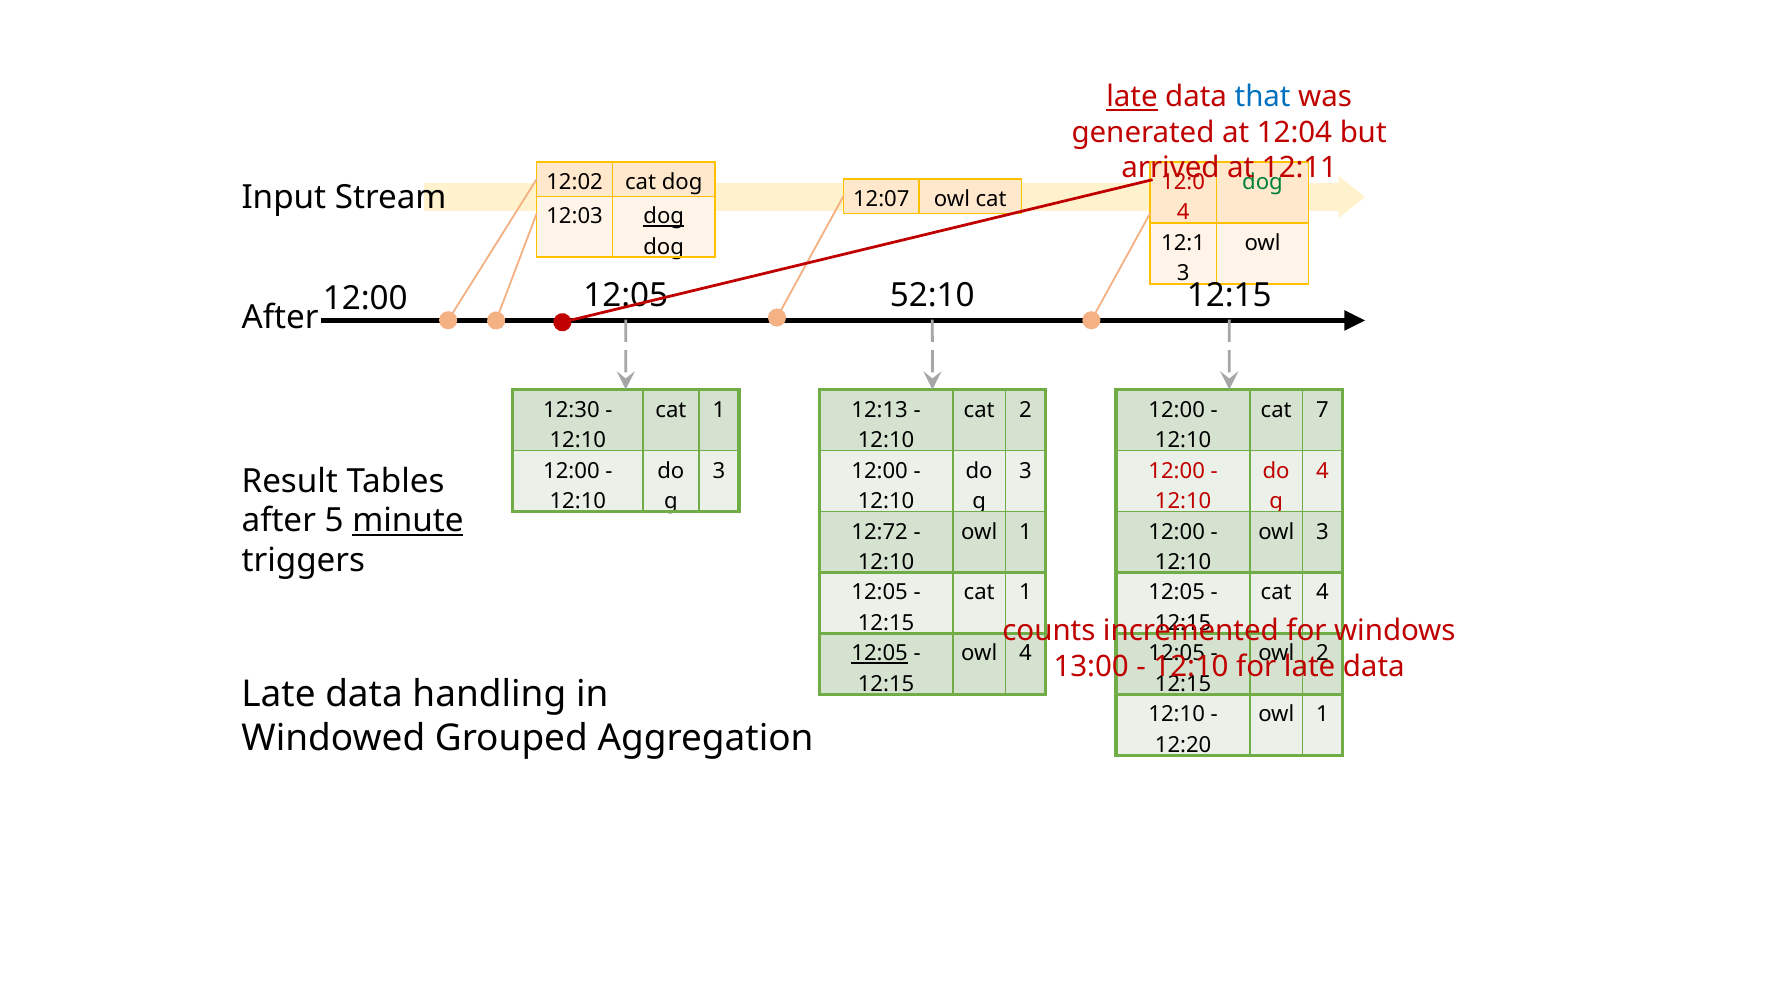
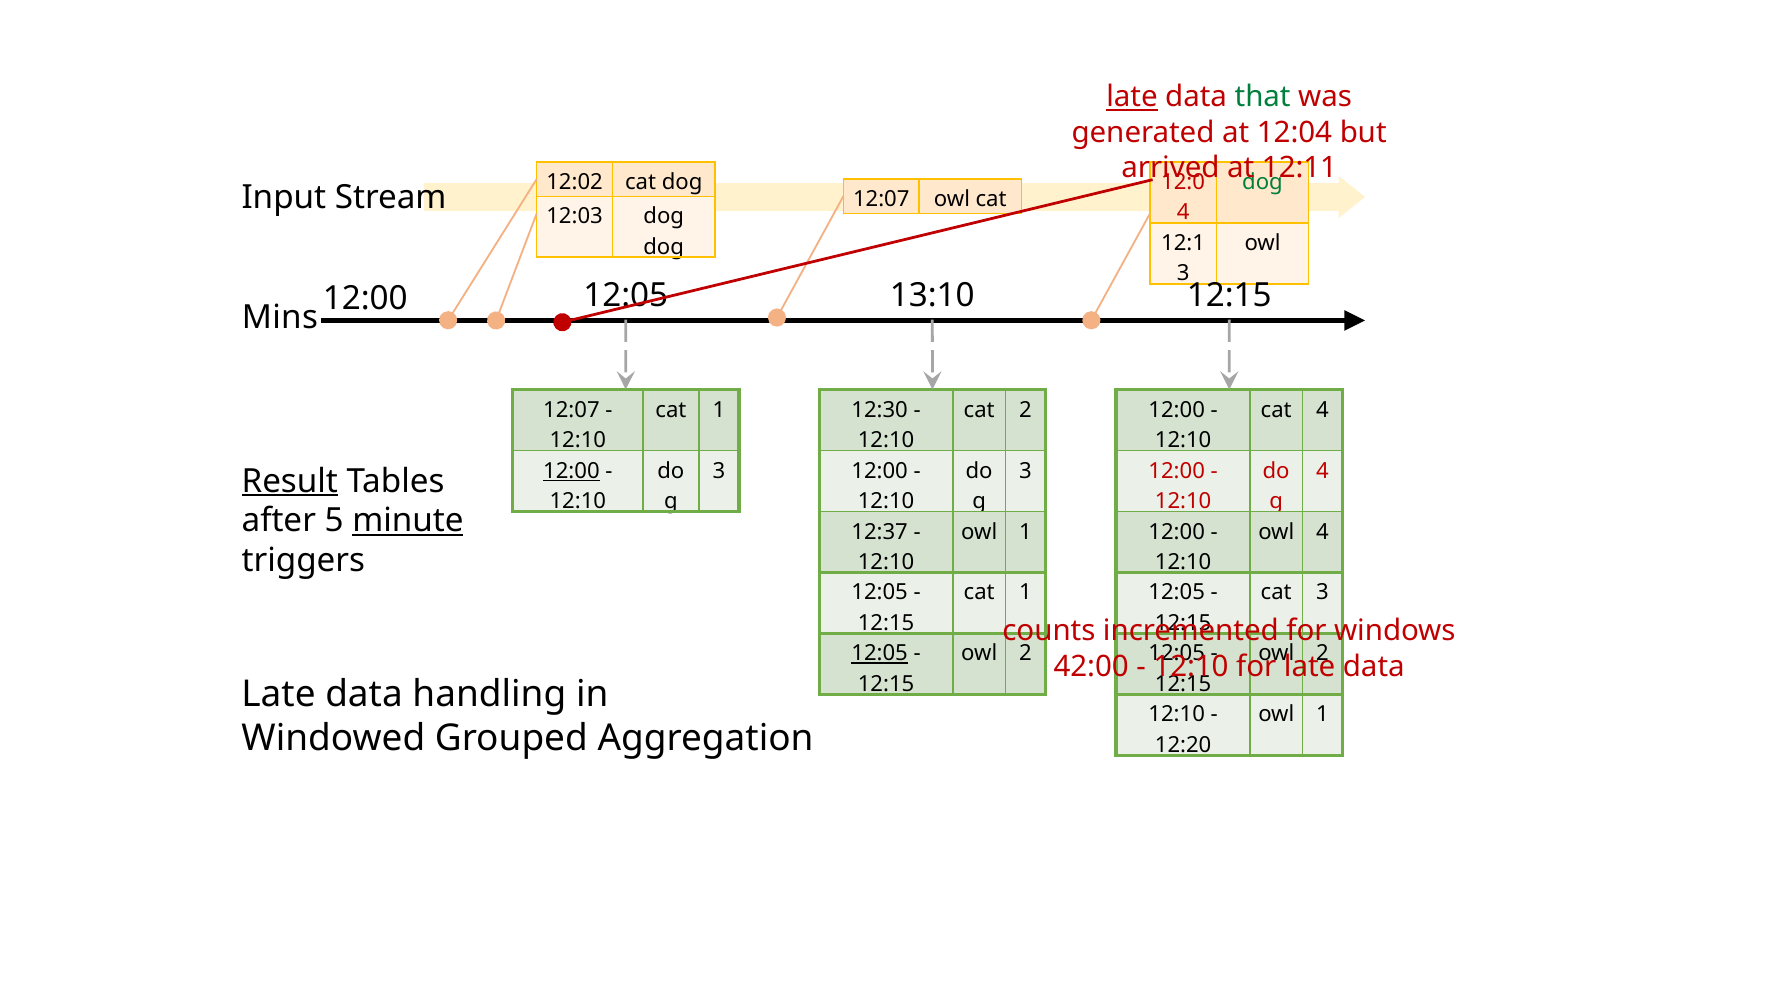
that colour: blue -> green (1263, 97)
dog underline: present -> none (664, 217)
52:10: 52:10 -> 13:10 (932, 295)
After: After -> Mins (280, 318)
12:30: 12:30 -> 12:07 (571, 410)
12:13: 12:13 -> 12:30 (880, 410)
cat 7: 7 -> 4 (1322, 410)
12:00 underline: none -> present (571, 471)
Result underline: none -> present (290, 481)
12:72: 12:72 -> 12:37 (880, 532)
owl 3: 3 -> 4 (1322, 532)
cat 4: 4 -> 3 (1322, 593)
4: 4 -> 2 (1026, 653)
13:00: 13:00 -> 42:00 (1091, 666)
